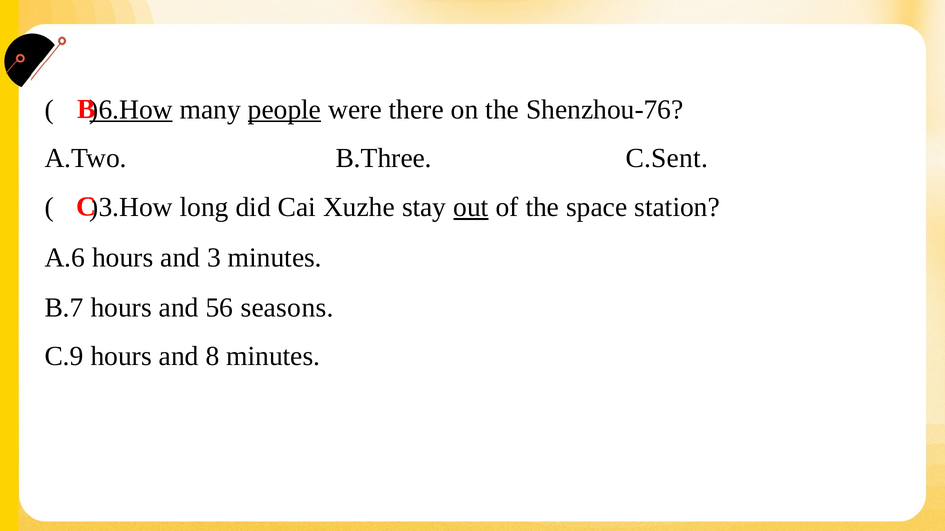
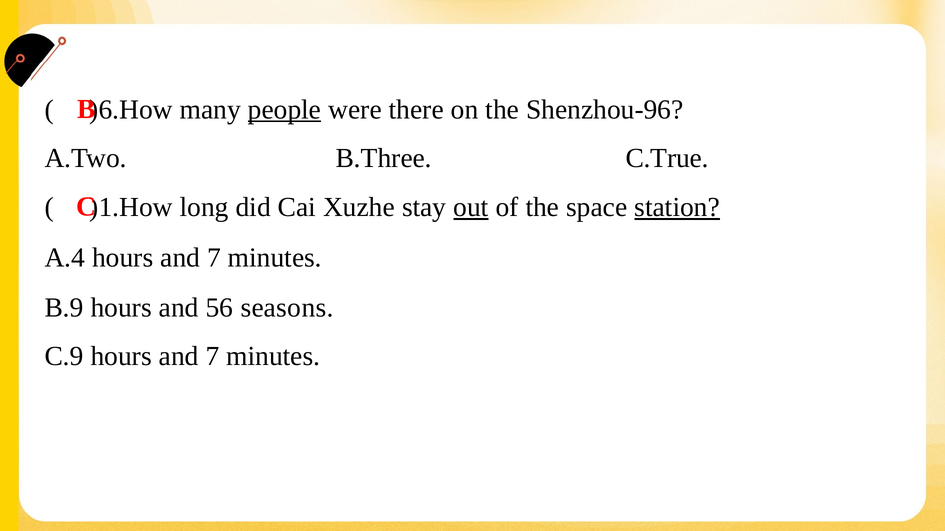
)6.How underline: present -> none (131, 110)
Shenzhou-76: Shenzhou-76 -> Shenzhou-96 (605, 110)
C.Sent: C.Sent -> C.True (667, 158)
)3.How: )3.How -> )1.How (131, 207)
station underline: none -> present (677, 207)
A.6: A.6 -> A.4 (65, 258)
3: 3 -> 7 (214, 258)
B.7: B.7 -> B.9 (64, 308)
C.9 hours and 8: 8 -> 7 (213, 356)
